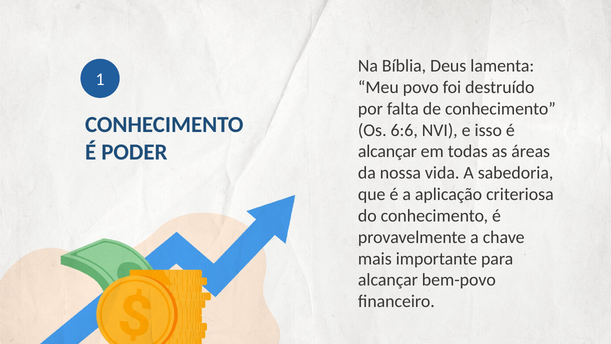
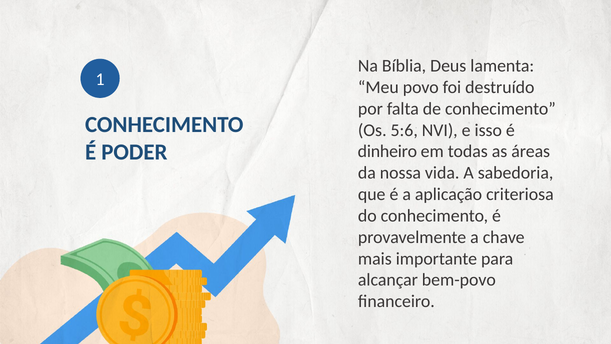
6:6: 6:6 -> 5:6 (404, 130)
alcançar: alcançar -> dinheiro (387, 151)
